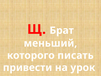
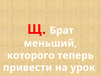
писать: писать -> теперь (76, 55)
